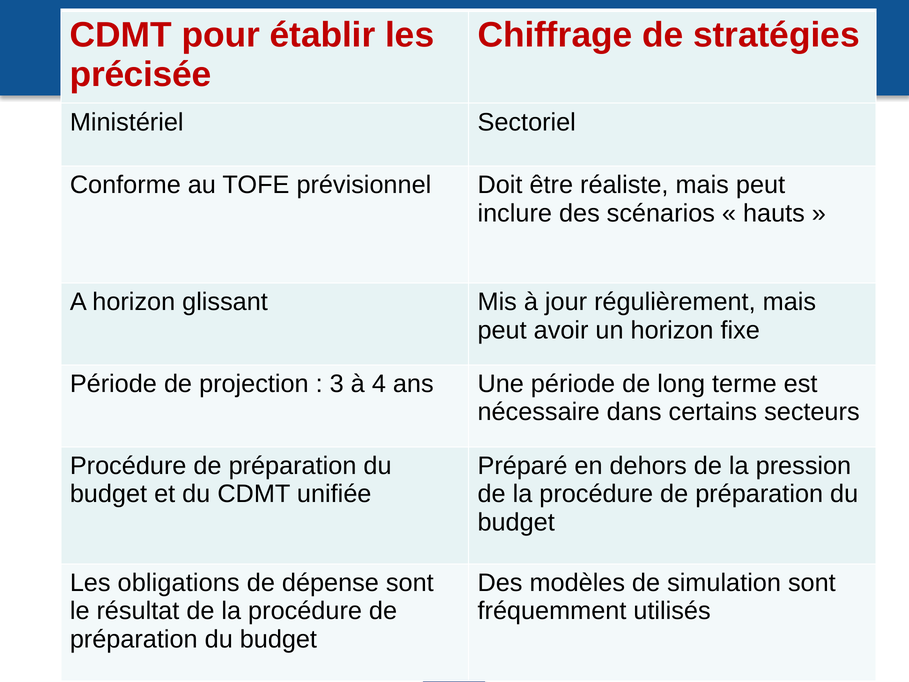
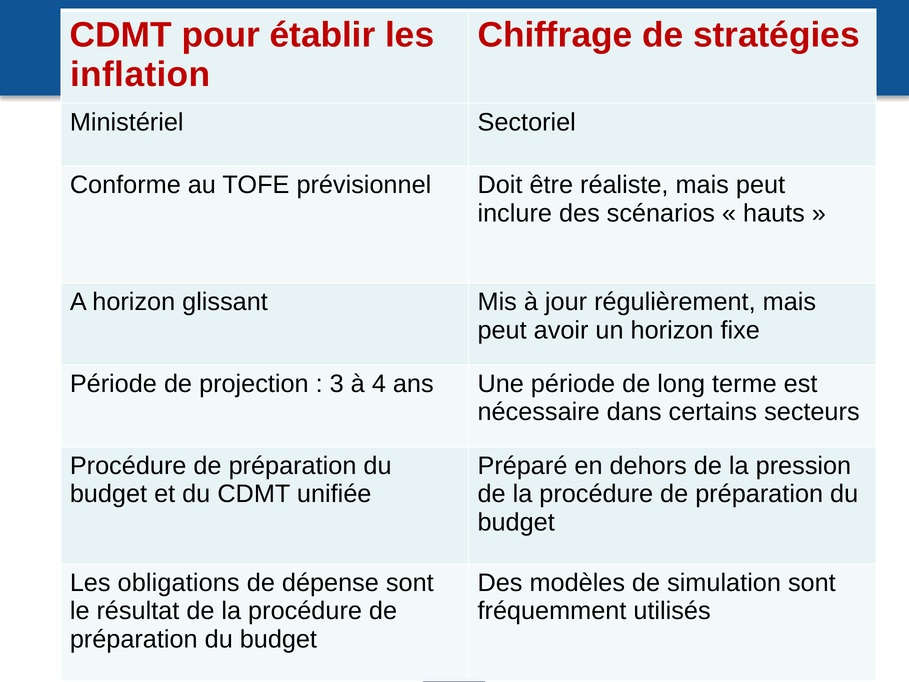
précisée: précisée -> inflation (140, 74)
